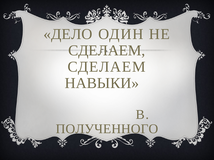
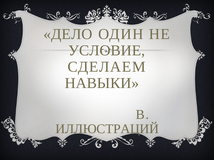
СДЕЛАЕМ: СДЕЛАЕМ -> УСЛОВИЕ (107, 51)
ПОЛУЧЕННОГО: ПОЛУЧЕННОГО -> ИЛЛЮСТРАЦИЙ (107, 129)
